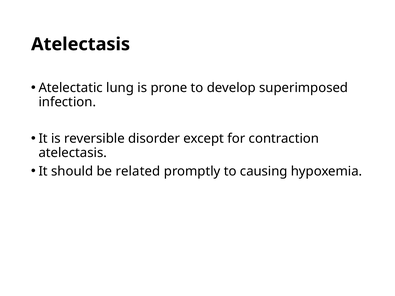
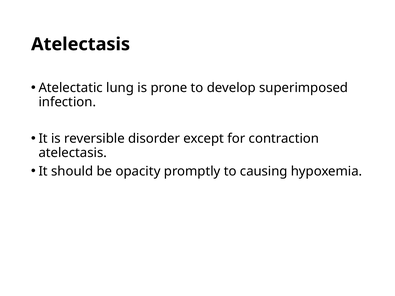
related: related -> opacity (138, 171)
